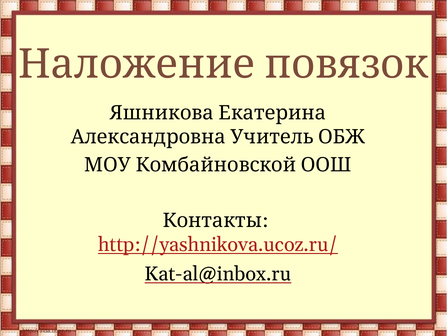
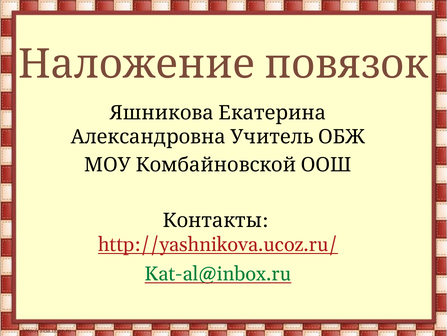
Kat-al@inbox.ru colour: black -> green (218, 273)
